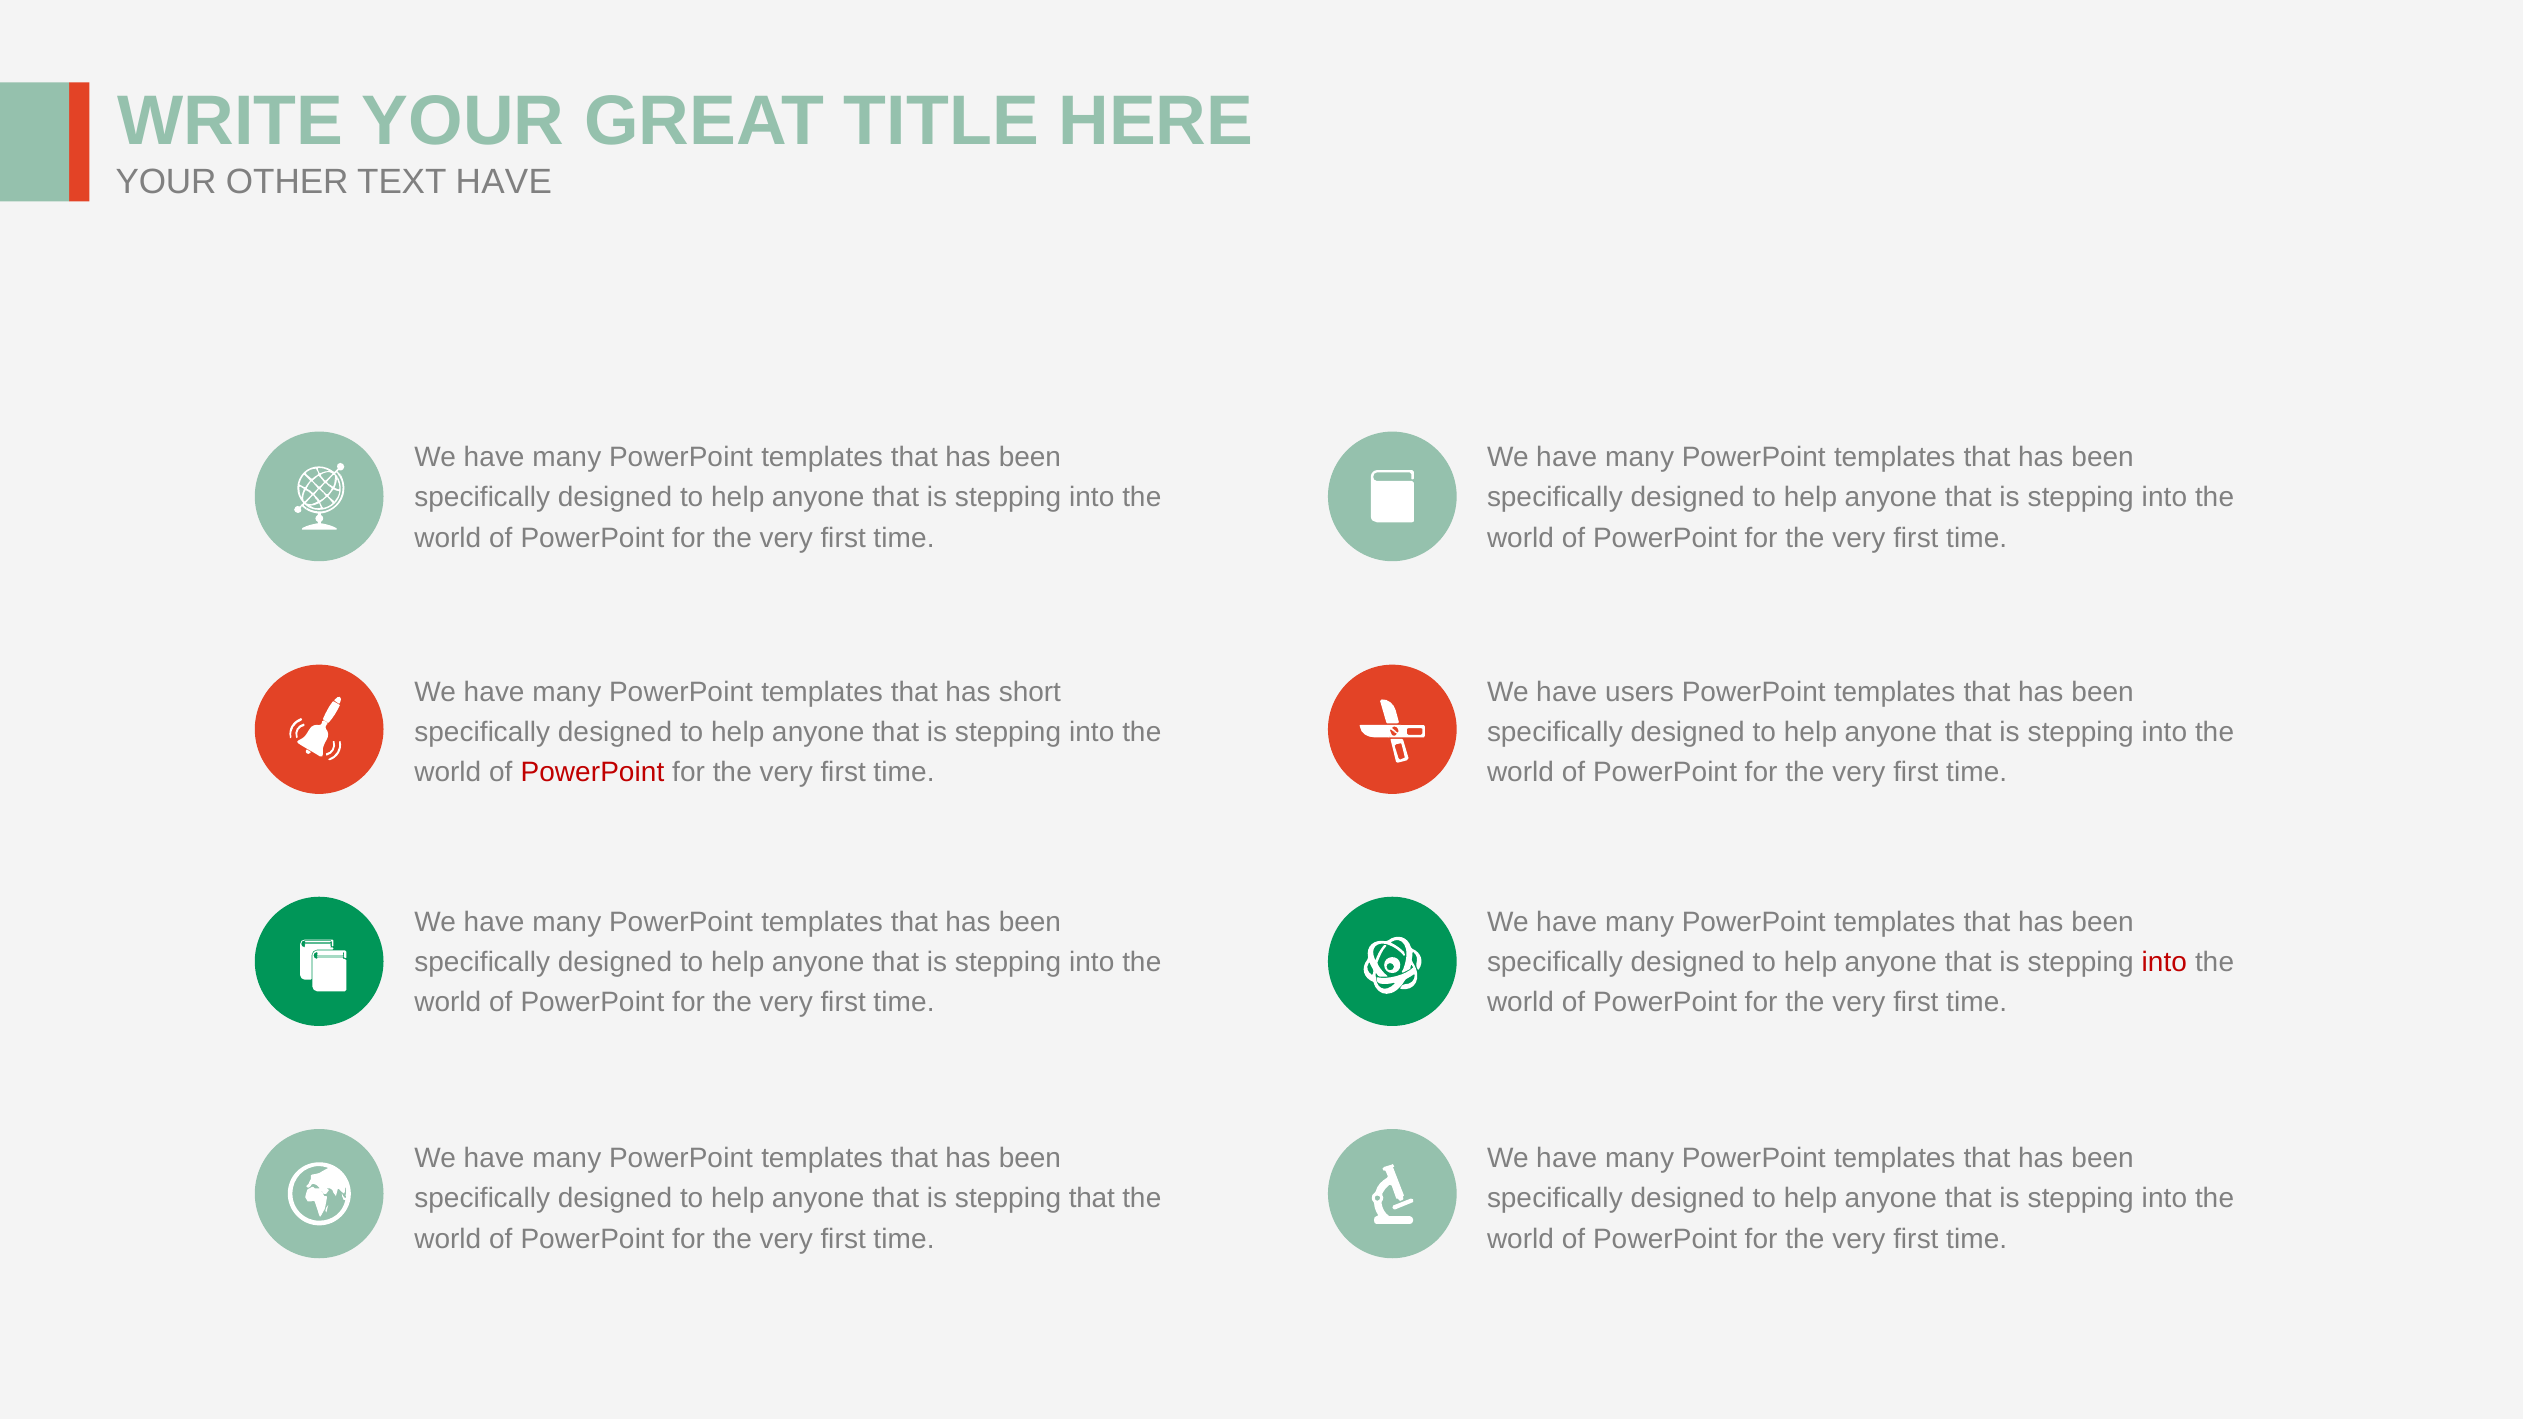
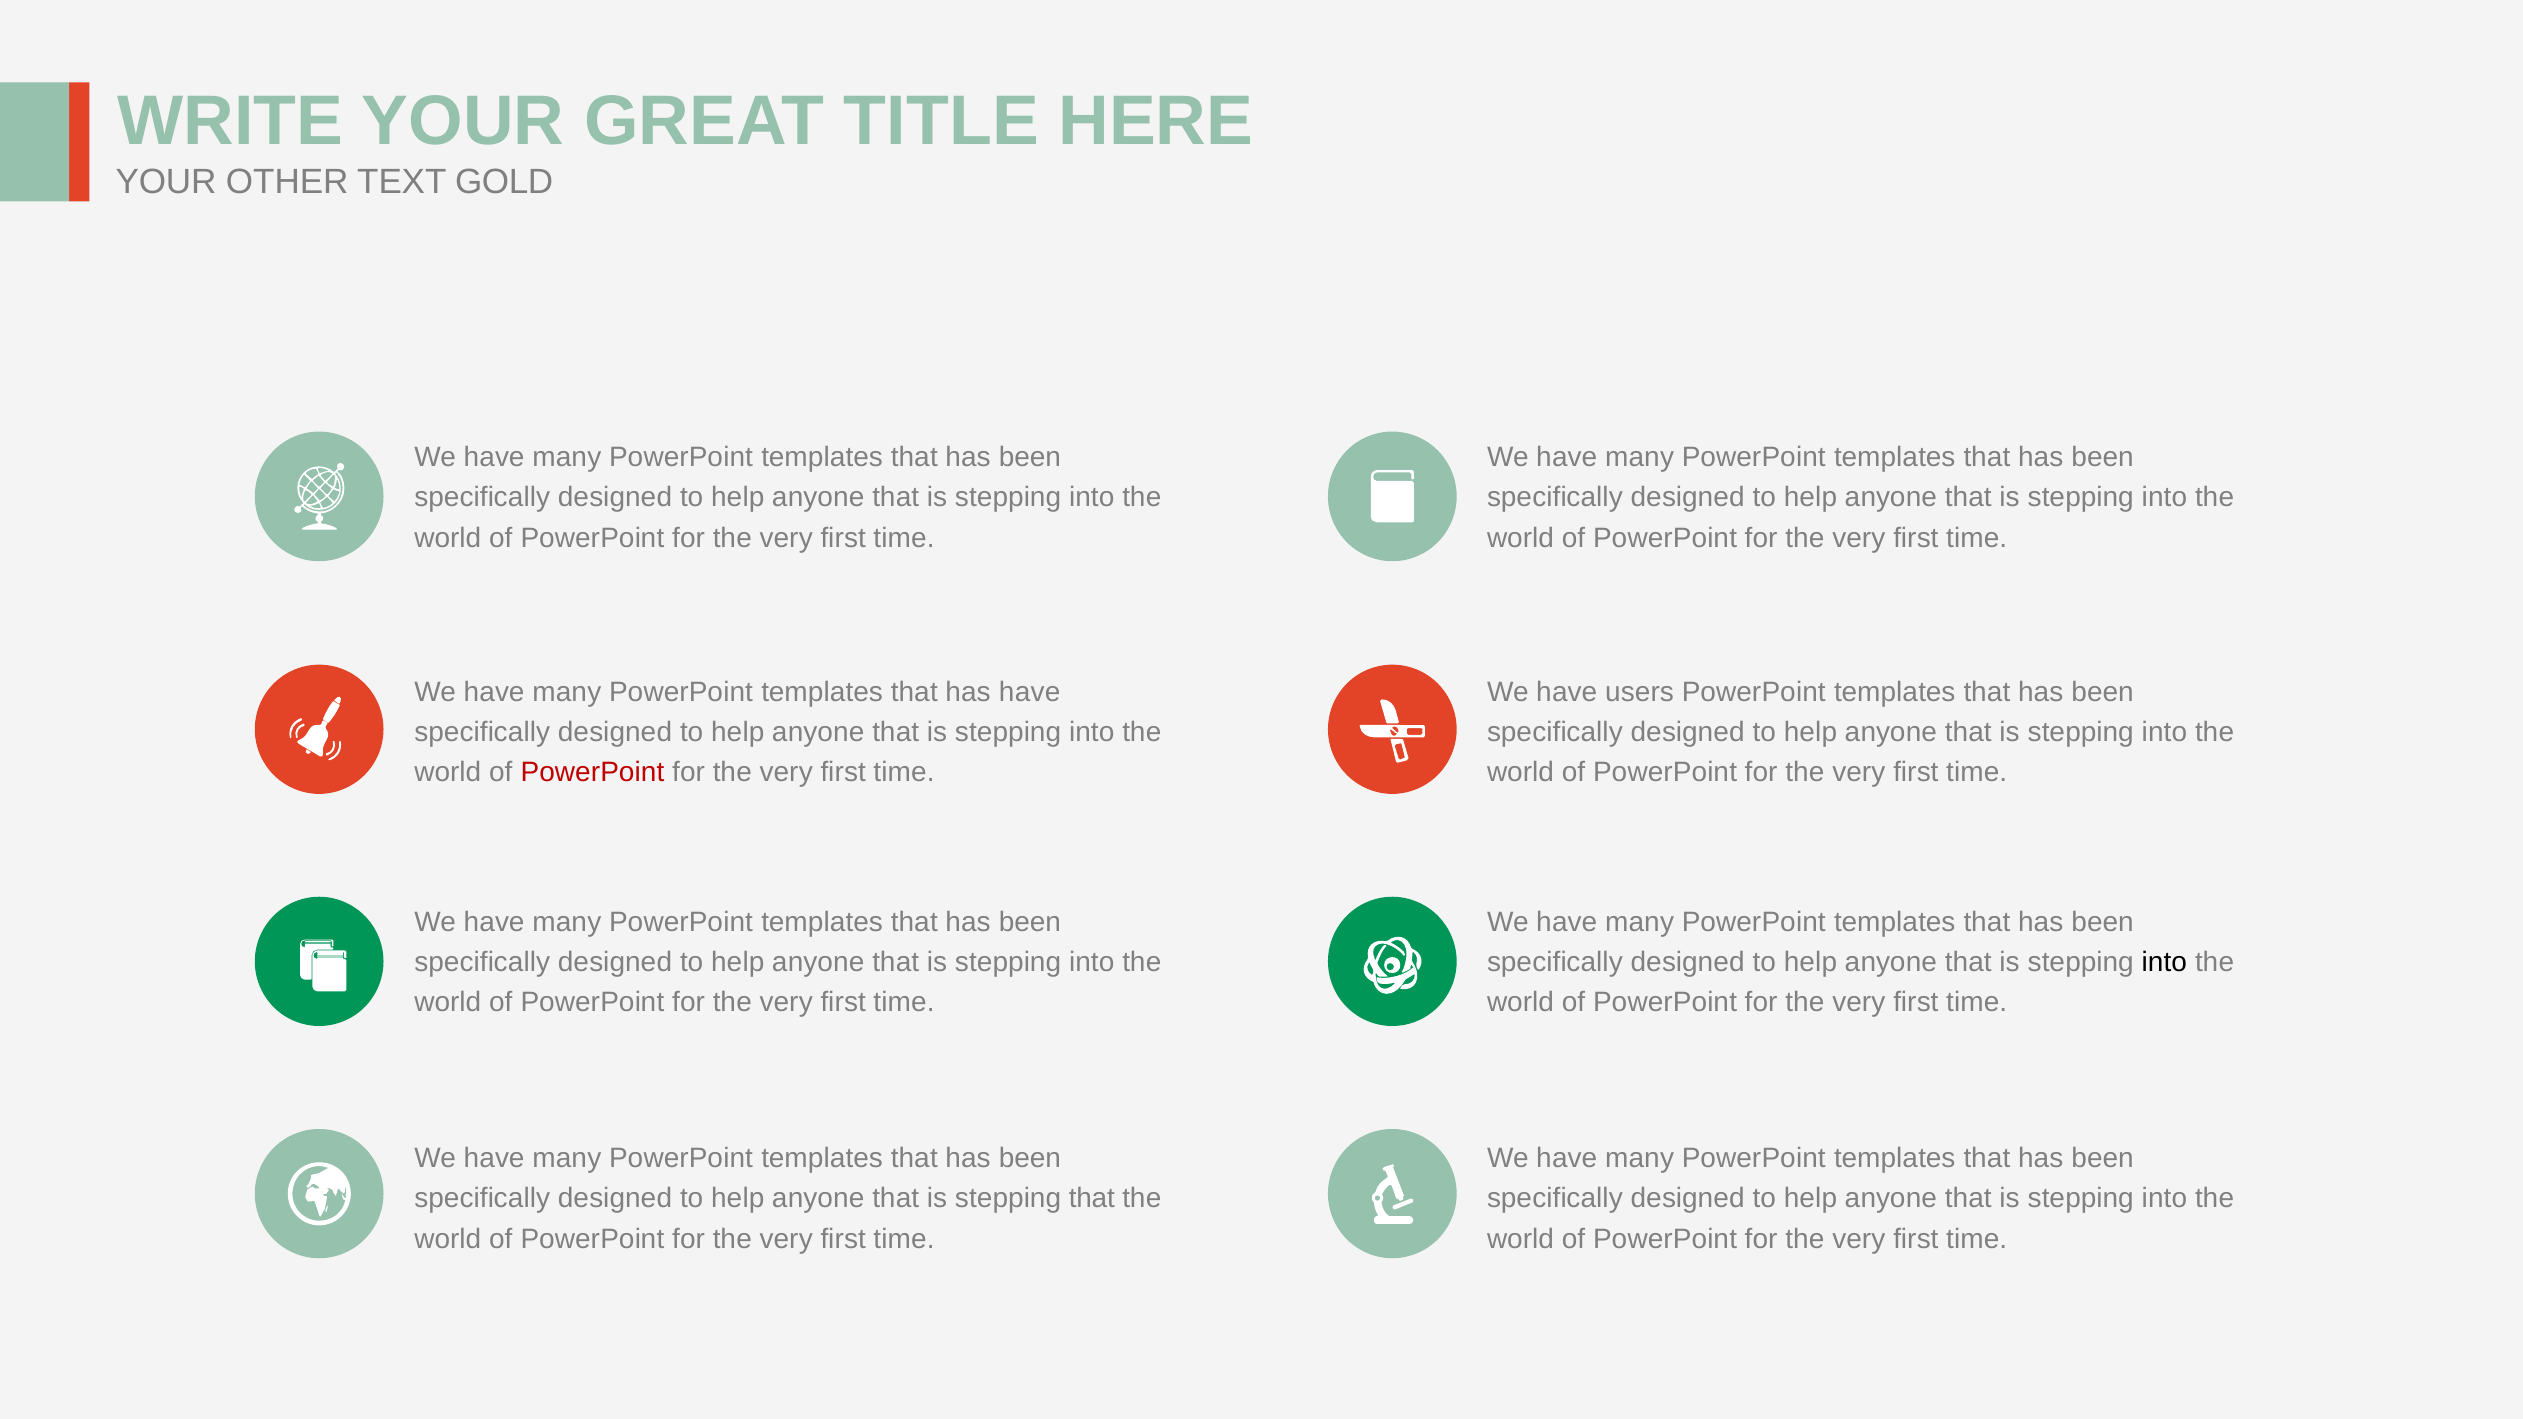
TEXT HAVE: HAVE -> GOLD (504, 182)
has short: short -> have (1030, 692)
into colour: red -> black (2164, 962)
